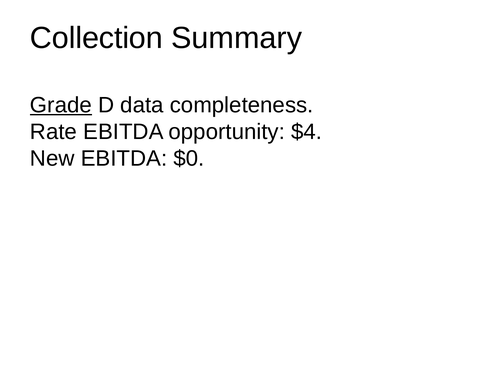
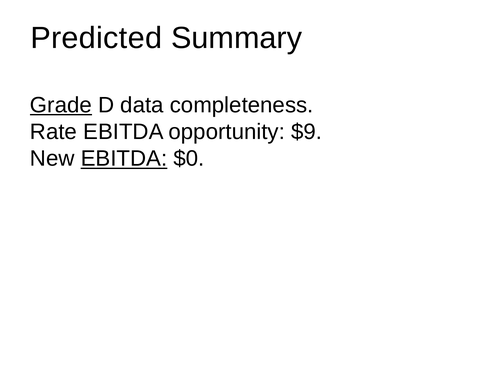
Collection: Collection -> Predicted (96, 38)
$4: $4 -> $9 (307, 132)
EBITDA underline: none -> present (124, 159)
